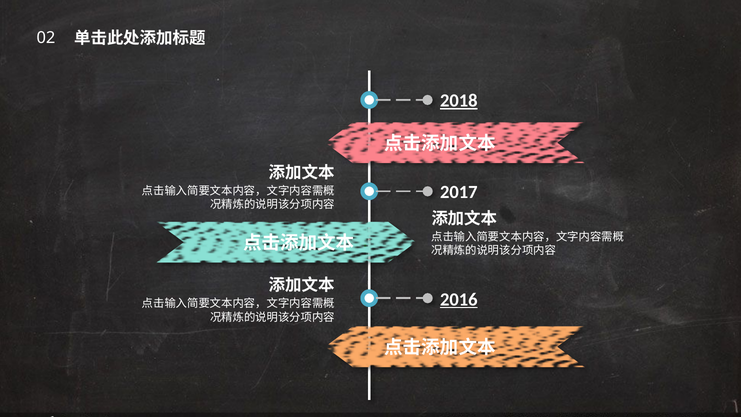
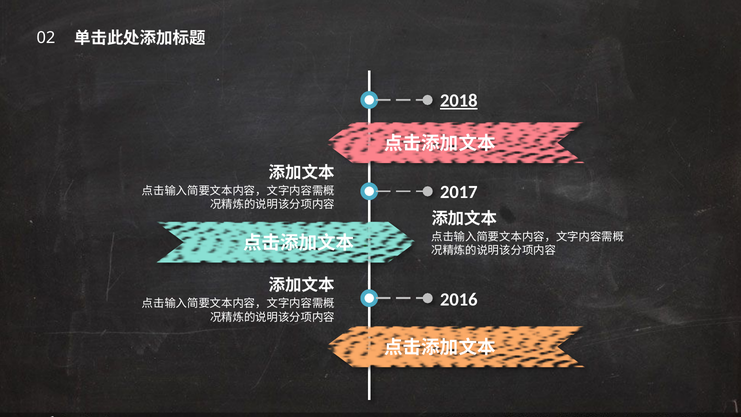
2016 underline: present -> none (459, 299)
